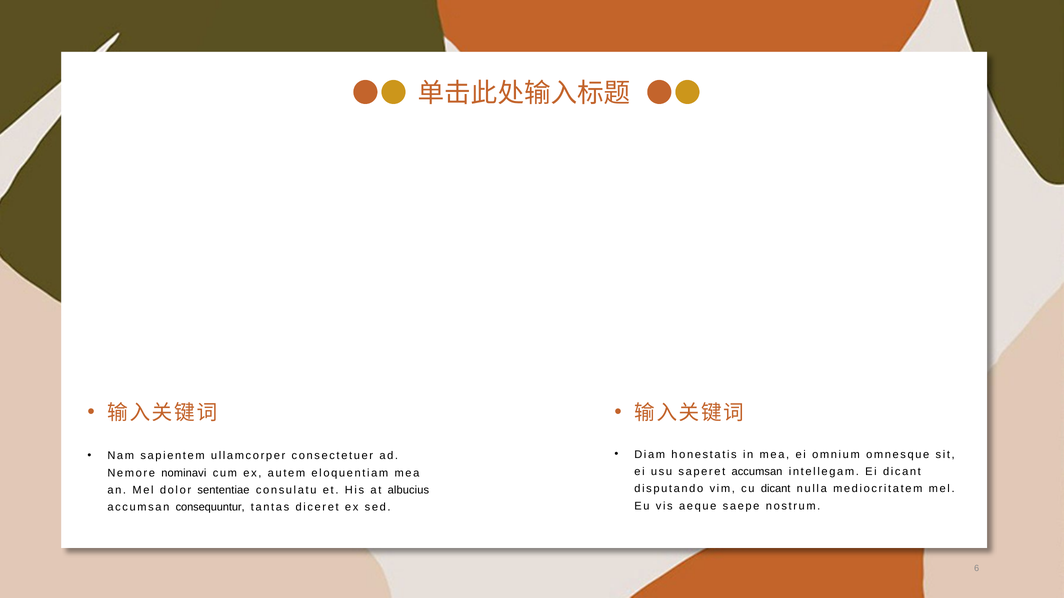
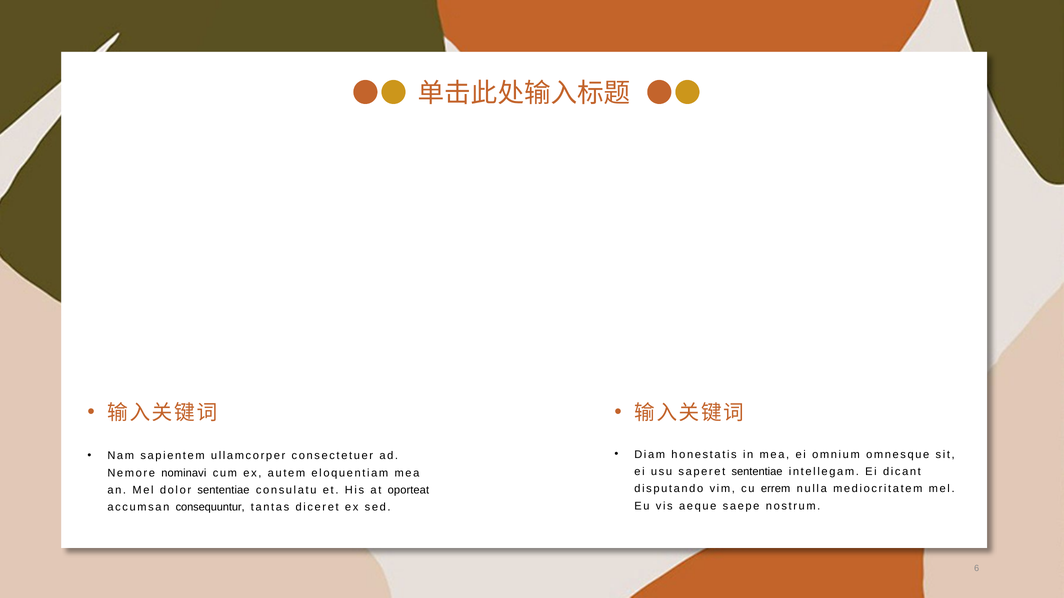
saperet accumsan: accumsan -> sententiae (757, 472)
cu dicant: dicant -> errem (776, 489)
albucius: albucius -> oporteat (408, 490)
